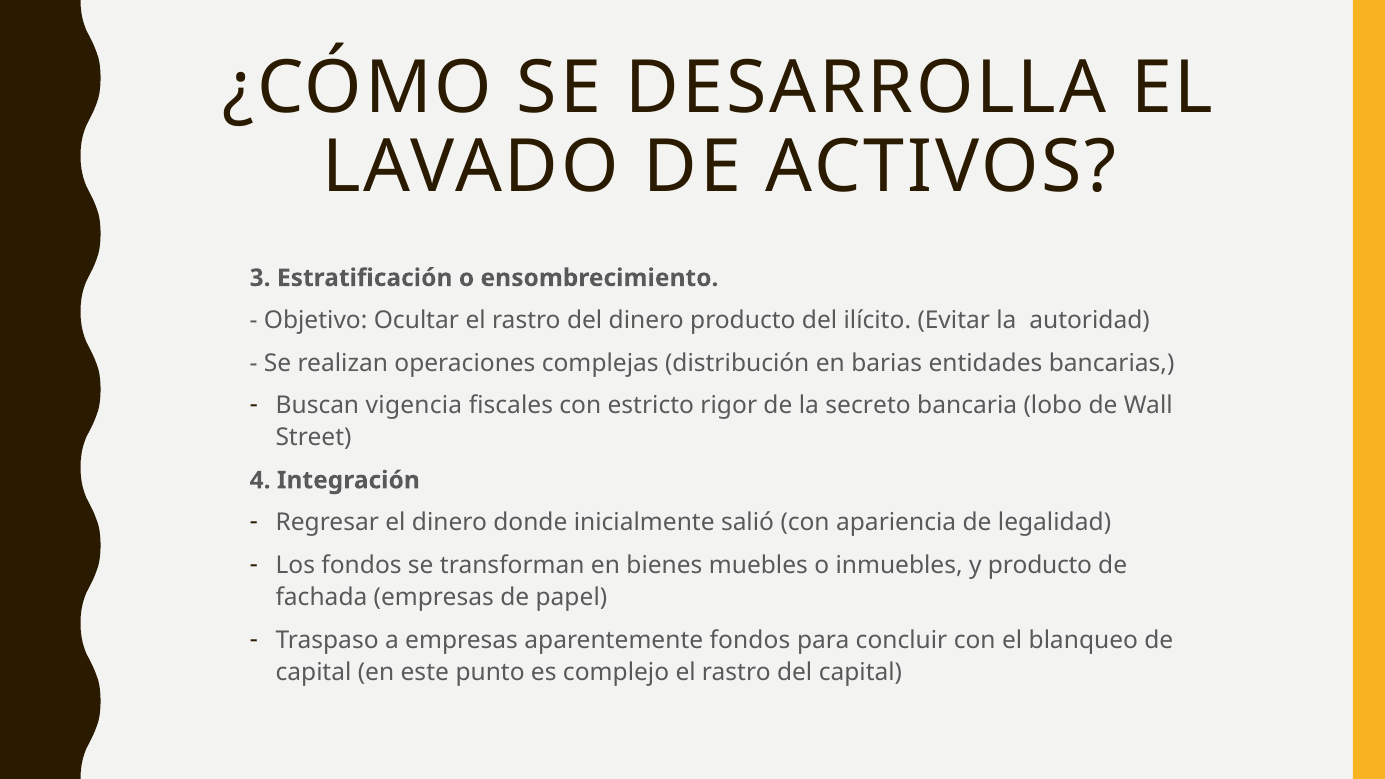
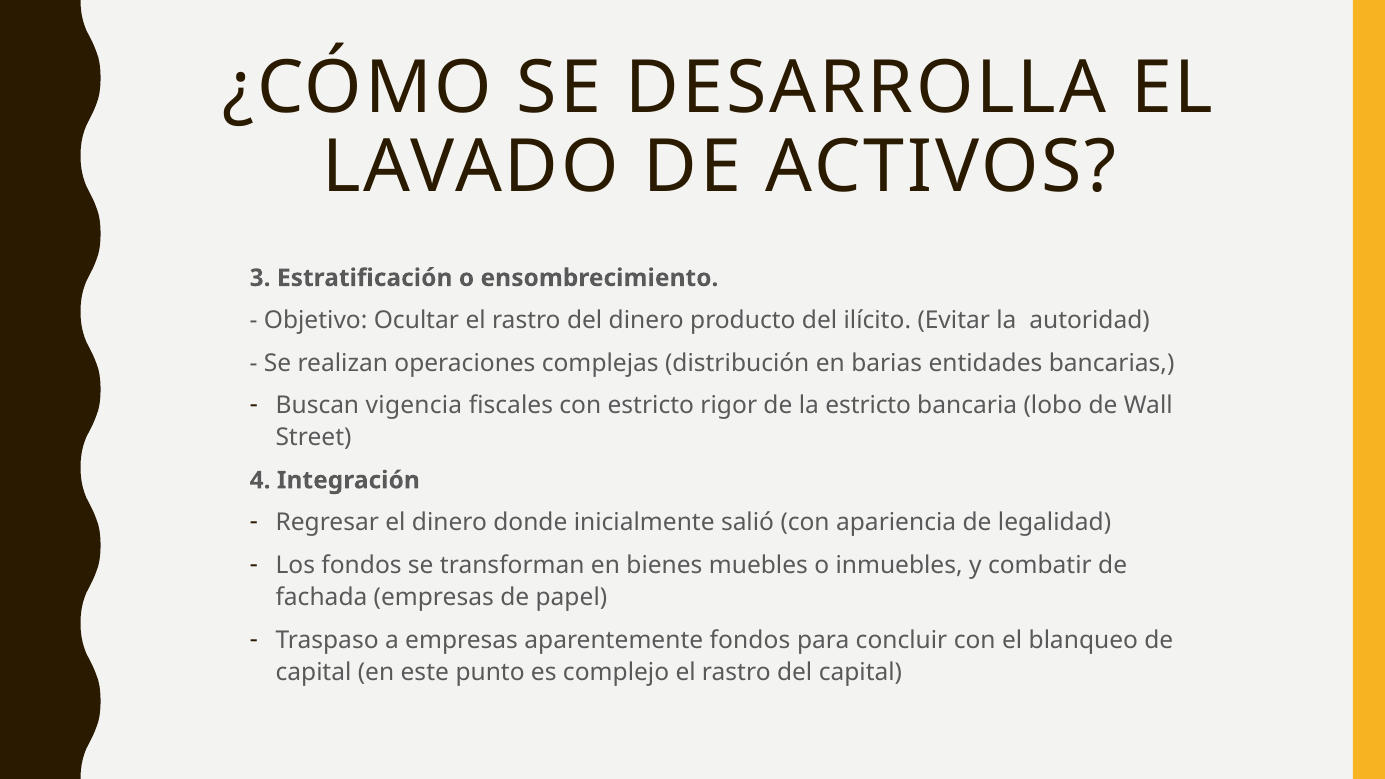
la secreto: secreto -> estricto (868, 405)
y producto: producto -> combatir (1040, 565)
